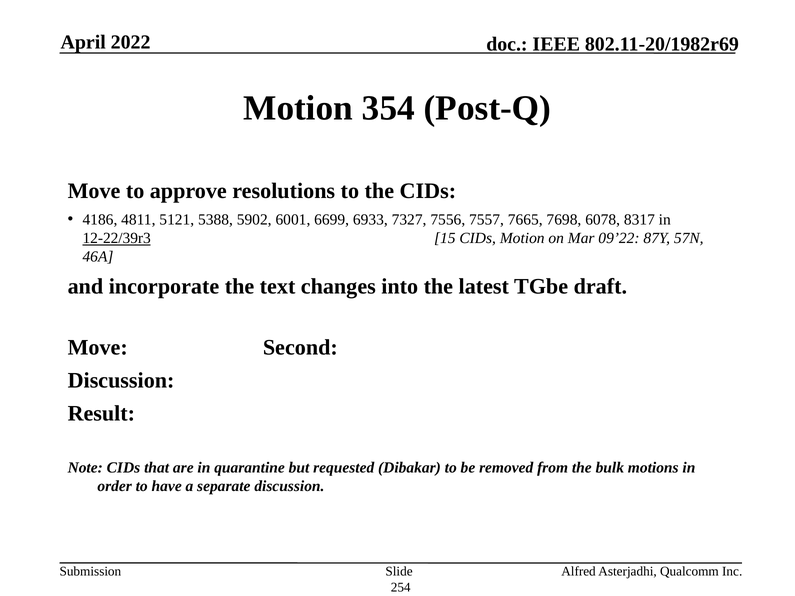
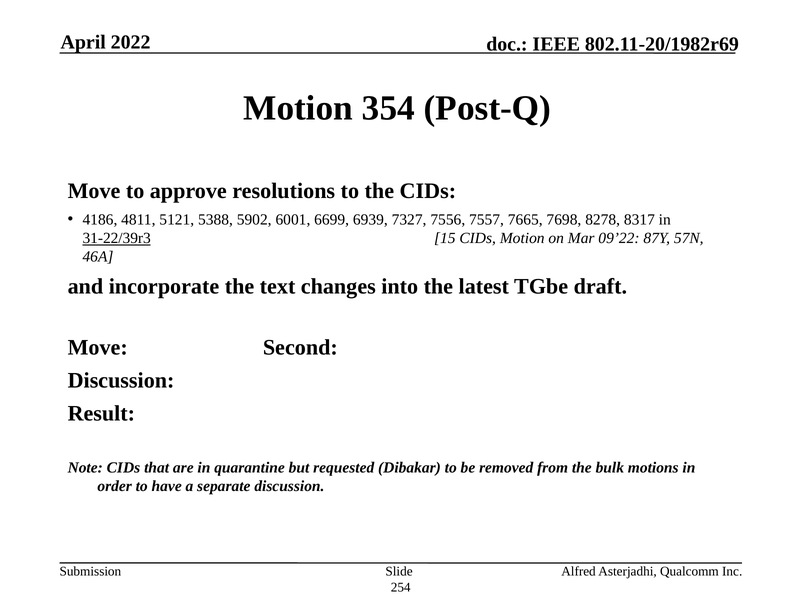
6933: 6933 -> 6939 (370, 220)
6078: 6078 -> 8278 (603, 220)
12-22/39r3: 12-22/39r3 -> 31-22/39r3 (117, 238)
